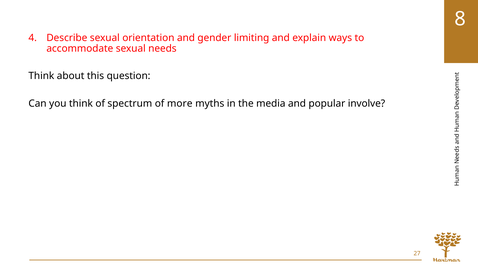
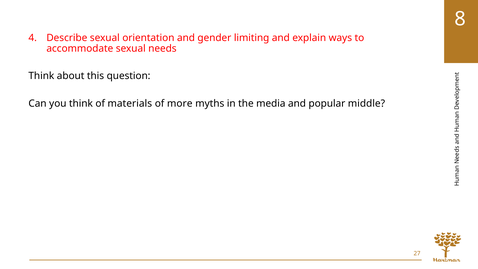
spectrum: spectrum -> materials (130, 103)
involve: involve -> middle (366, 103)
